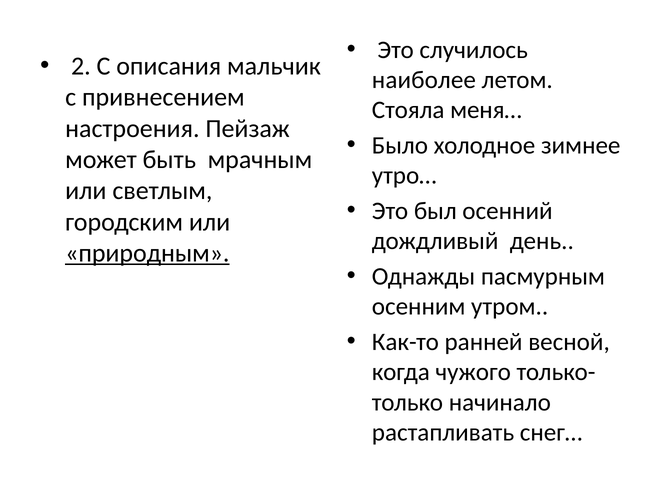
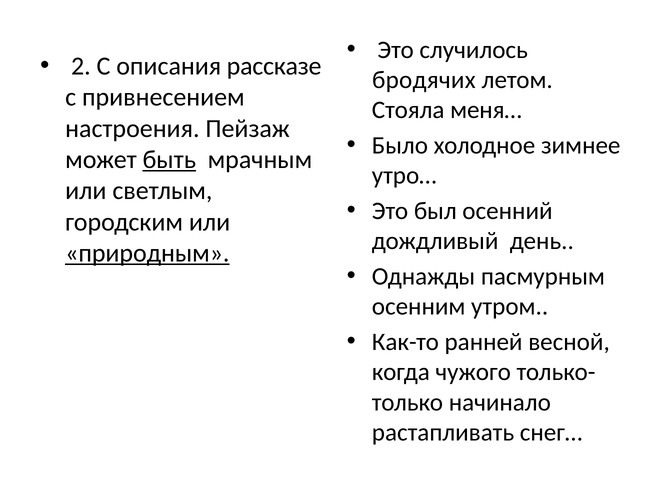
мальчик: мальчик -> рассказе (274, 66)
наиболее: наиболее -> бродячих (424, 80)
быть underline: none -> present (169, 160)
